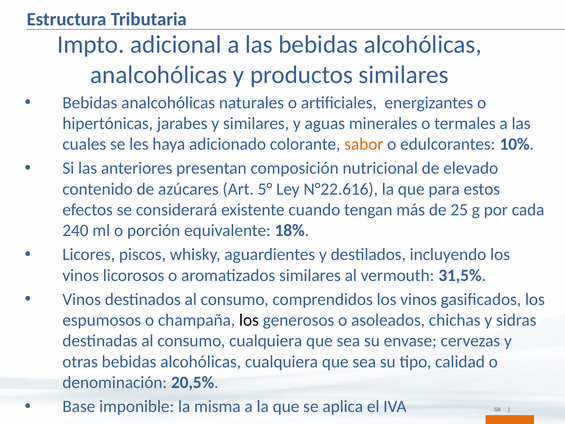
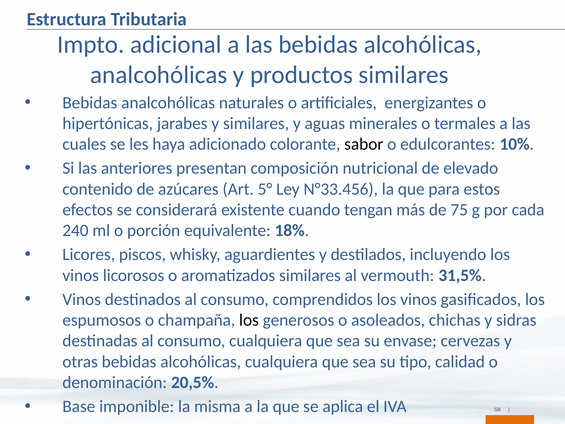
sabor colour: orange -> black (364, 144)
N°22.616: N°22.616 -> N°33.456 (341, 189)
25: 25 -> 75 (459, 210)
